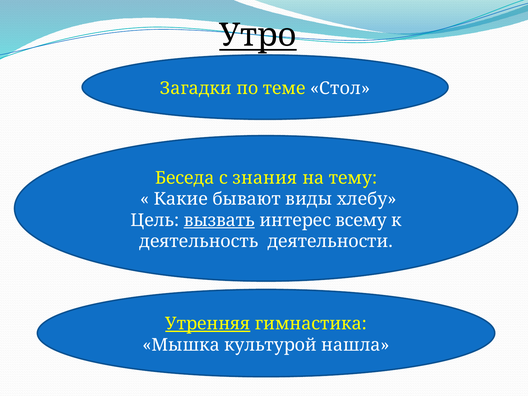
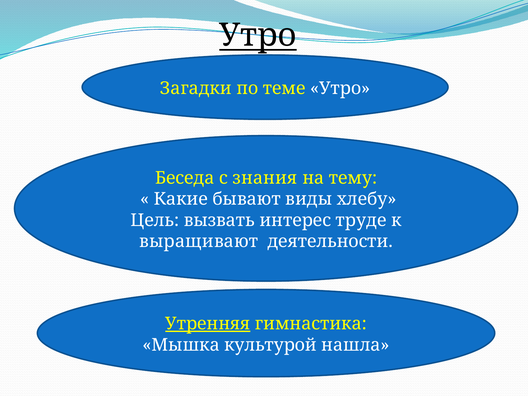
теме Стол: Стол -> Утро (340, 88)
вызвать underline: present -> none (219, 220)
всему: всему -> труде (361, 220)
деятельность: деятельность -> выращивают (199, 241)
